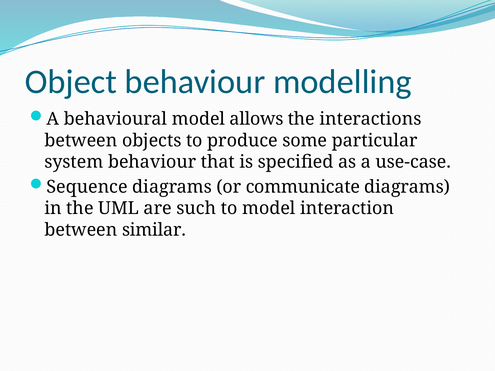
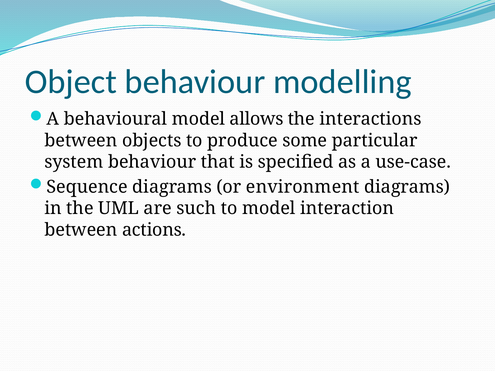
communicate: communicate -> environment (303, 187)
similar: similar -> actions (154, 230)
